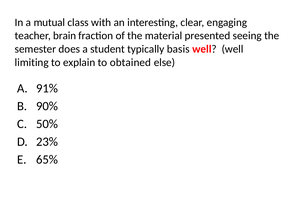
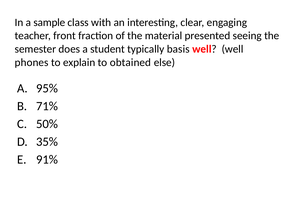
mutual: mutual -> sample (49, 22)
brain: brain -> front (65, 36)
limiting: limiting -> phones (32, 62)
91%: 91% -> 95% (47, 88)
90%: 90% -> 71% (47, 106)
23%: 23% -> 35% (47, 142)
65%: 65% -> 91% (47, 159)
